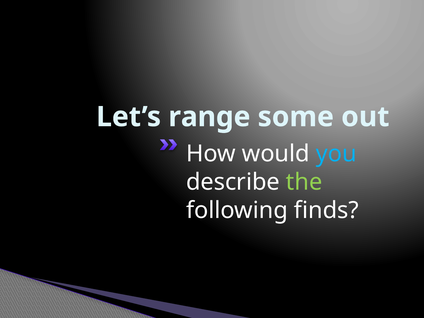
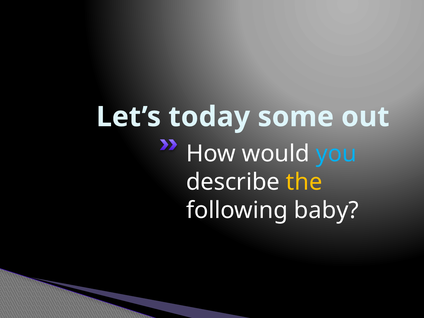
range: range -> today (209, 117)
the colour: light green -> yellow (304, 182)
finds: finds -> baby (326, 210)
